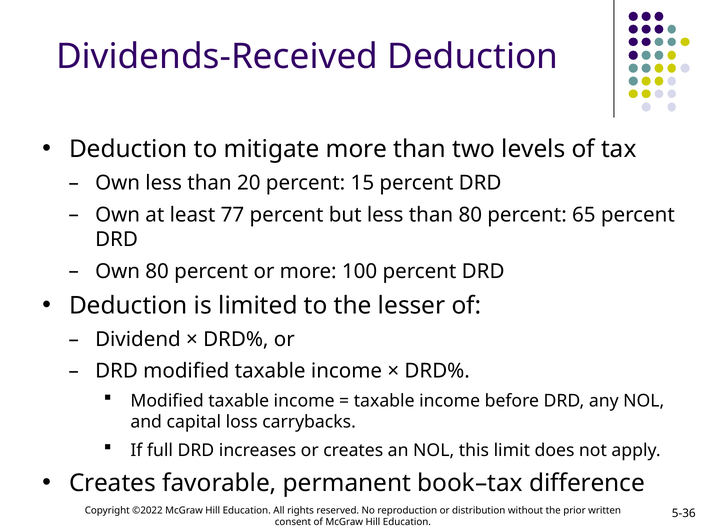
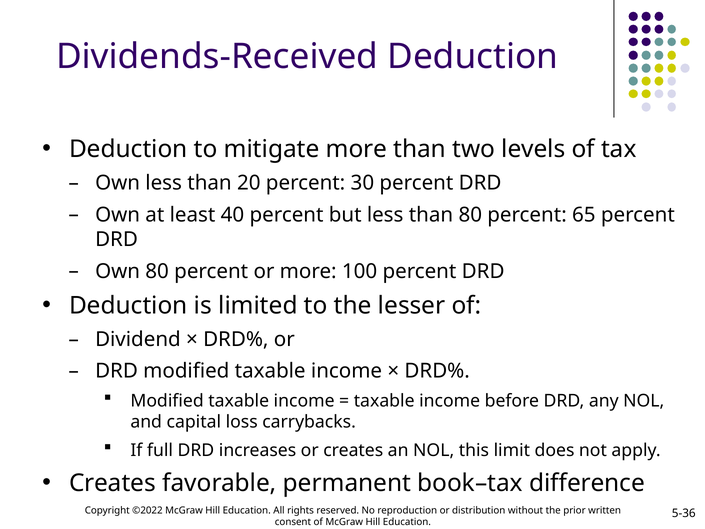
15: 15 -> 30 (362, 183)
77: 77 -> 40 (232, 215)
